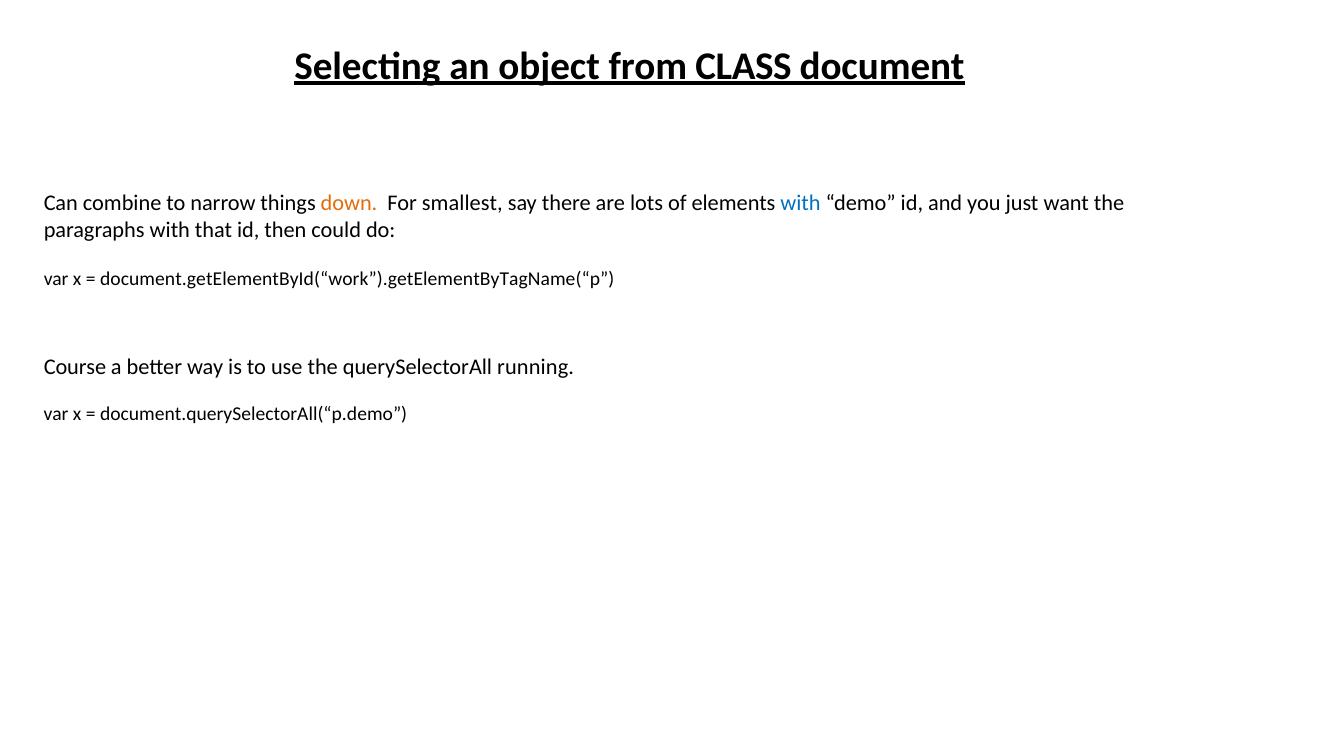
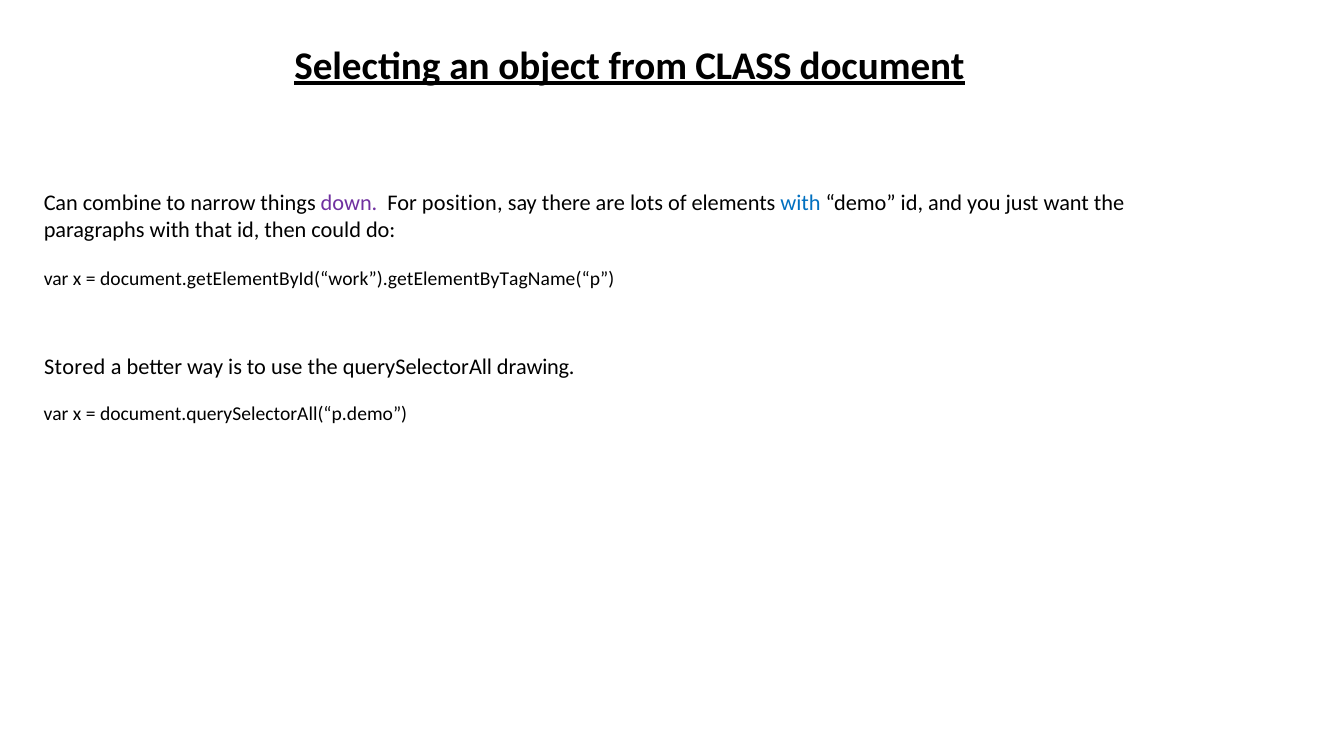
down colour: orange -> purple (349, 204)
smallest: smallest -> position (462, 204)
Course: Course -> Stored (75, 367)
running: running -> drawing (536, 367)
